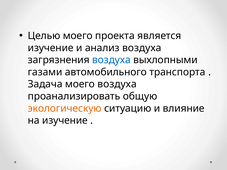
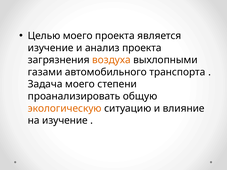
анализ воздуха: воздуха -> проекта (142, 48)
воздуха colour: blue -> orange (111, 60)
моего воздуха: воздуха -> степени (117, 84)
